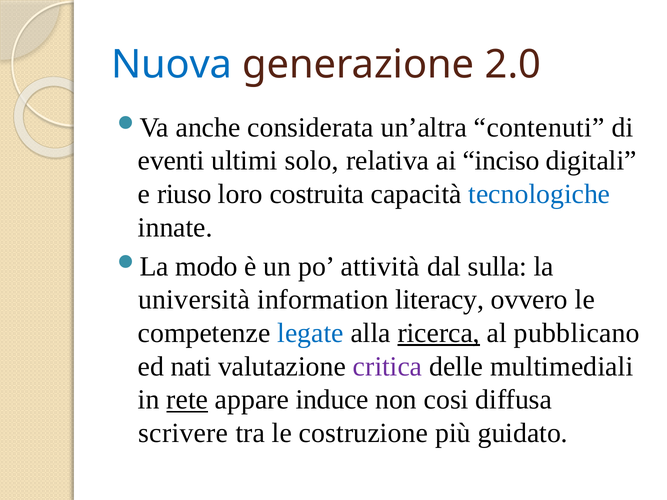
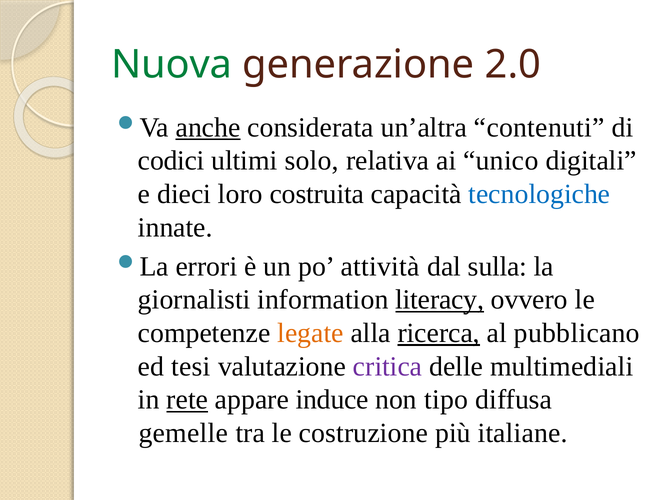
Nuova colour: blue -> green (172, 65)
anche underline: none -> present (208, 128)
eventi: eventi -> codici (171, 161)
inciso: inciso -> unico (501, 161)
riuso: riuso -> dieci (184, 194)
modo: modo -> errori (206, 266)
università: università -> giornalisti (194, 300)
literacy underline: none -> present (440, 300)
legate colour: blue -> orange (311, 333)
nati: nati -> tesi (191, 367)
cosi: cosi -> tipo (446, 400)
scrivere: scrivere -> gemelle (183, 433)
guidato: guidato -> italiane (523, 433)
